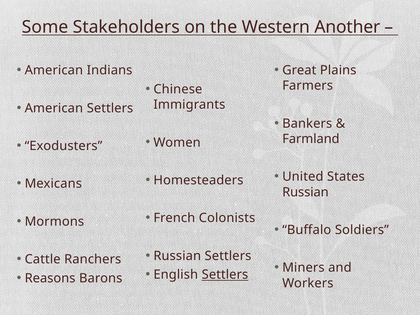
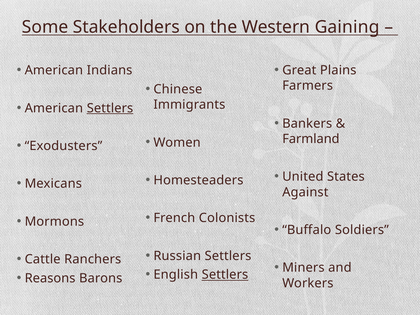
Another: Another -> Gaining (347, 27)
Settlers underline: none -> present (110, 108)
Russian: Russian -> Against (305, 192)
